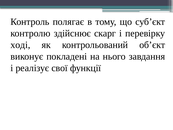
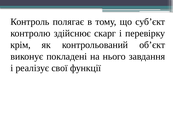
ході: ході -> крім (20, 45)
